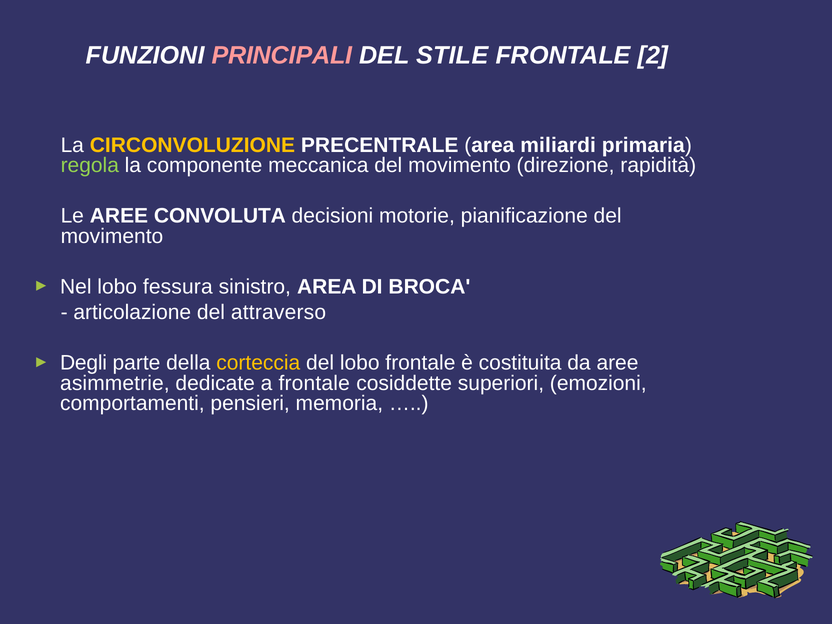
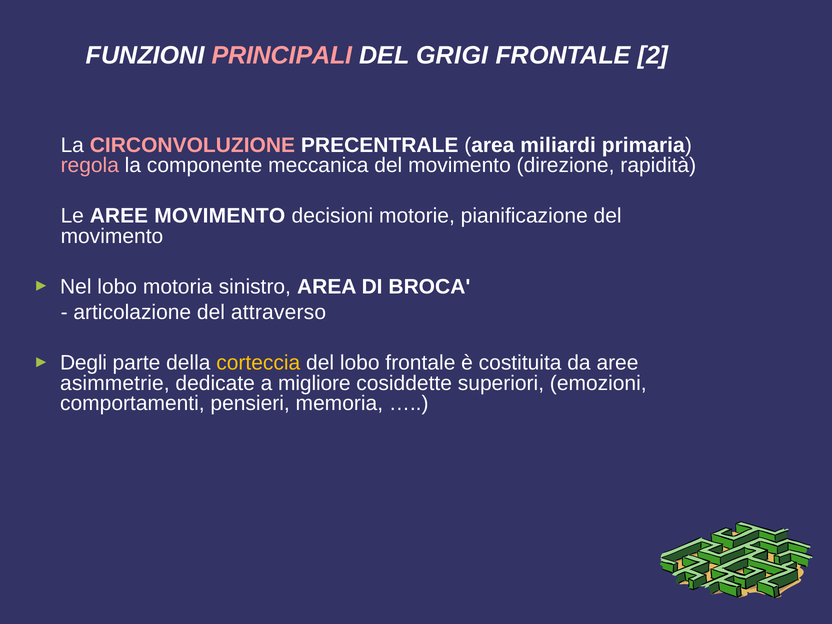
STILE: STILE -> GRIGI (452, 55)
CIRCONVOLUZIONE colour: yellow -> pink (192, 145)
regola colour: light green -> pink (90, 165)
AREE CONVOLUTA: CONVOLUTA -> MOVIMENTO (220, 216)
fessura: fessura -> motoria (178, 287)
a frontale: frontale -> migliore (314, 383)
